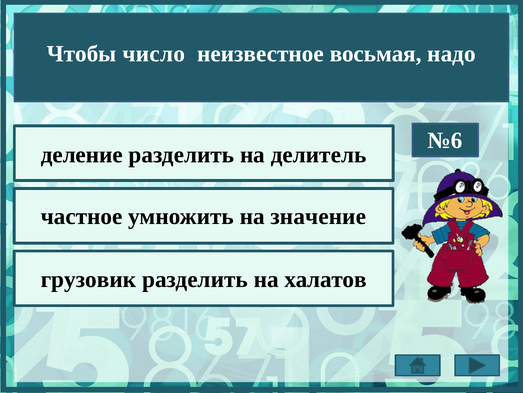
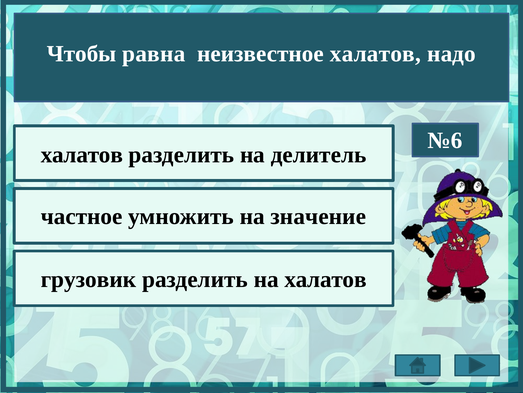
число: число -> равна (154, 54)
неизвестное восьмая: восьмая -> халатов (375, 54)
деление: деление -> халатов (82, 155)
